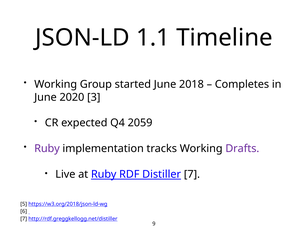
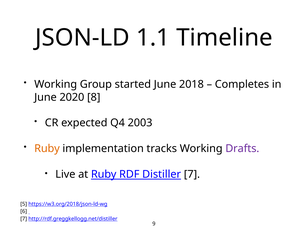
3: 3 -> 8 (94, 97)
2059: 2059 -> 2003 (140, 123)
Ruby colour: purple -> orange (47, 149)
